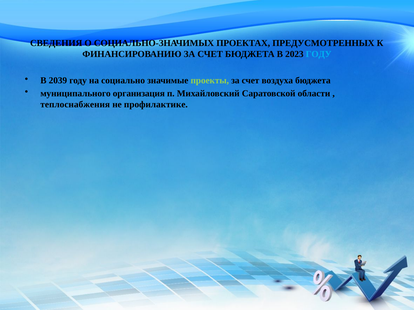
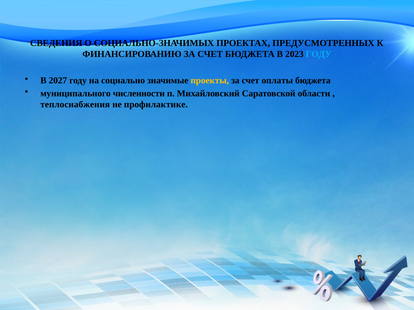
2039: 2039 -> 2027 (58, 81)
проекты colour: light green -> yellow (210, 81)
воздуха: воздуха -> оплаты (277, 81)
организация: организация -> численности (139, 94)
